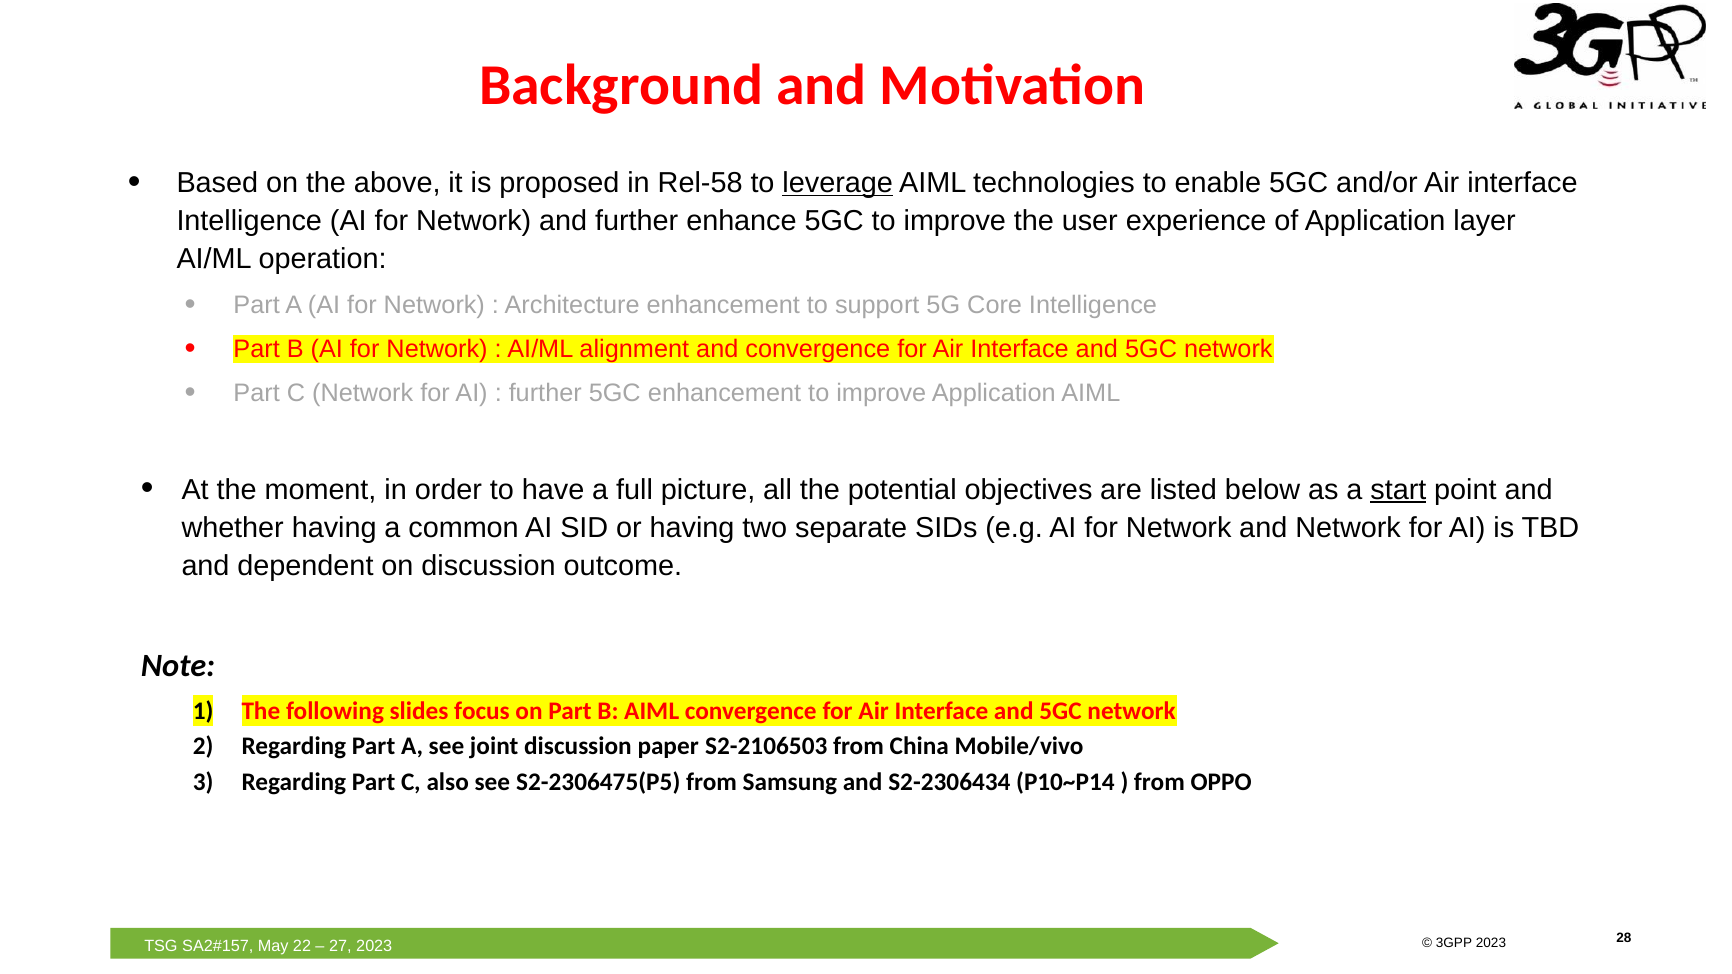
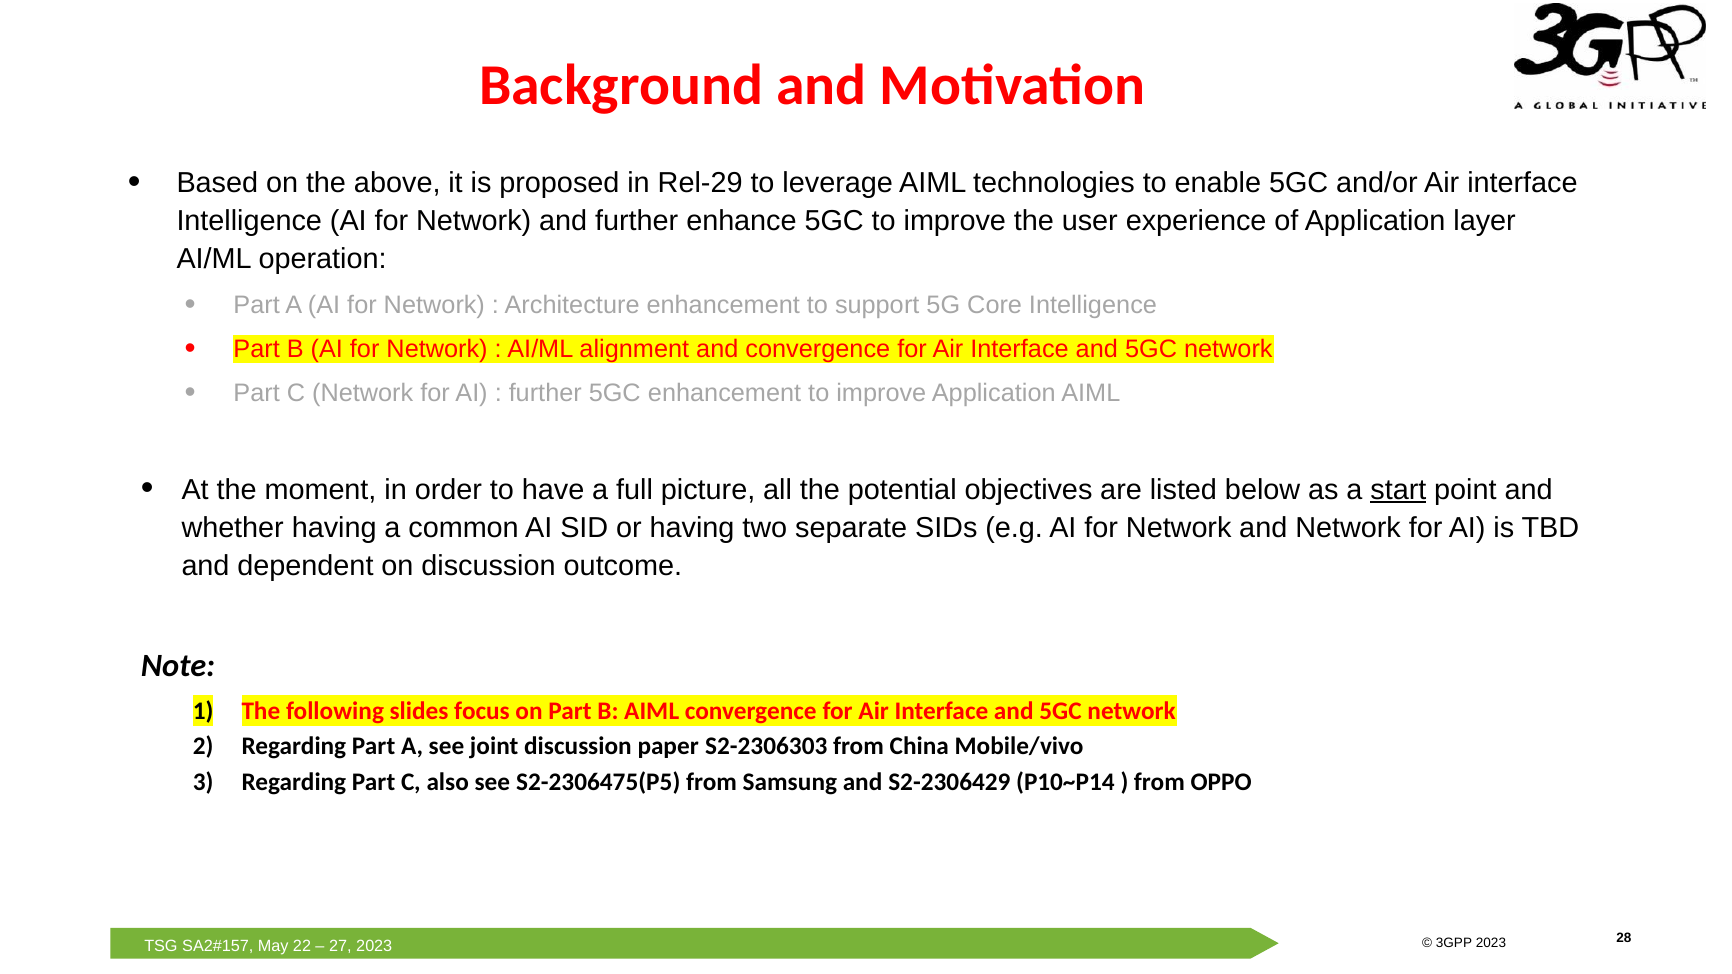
Rel-58: Rel-58 -> Rel-29 (700, 183)
leverage underline: present -> none (838, 183)
S2-2106503: S2-2106503 -> S2-2306303 (766, 746)
S2-2306434: S2-2306434 -> S2-2306429 (949, 782)
